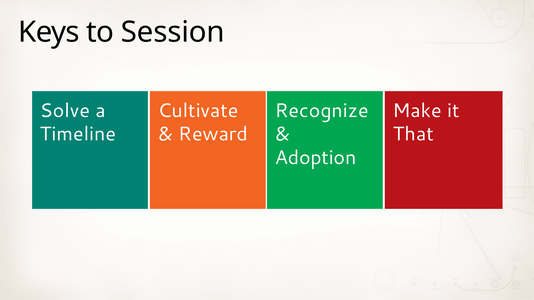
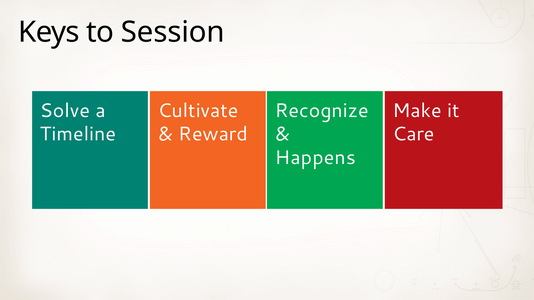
That: That -> Care (414, 134)
Adoption: Adoption -> Happens (315, 158)
